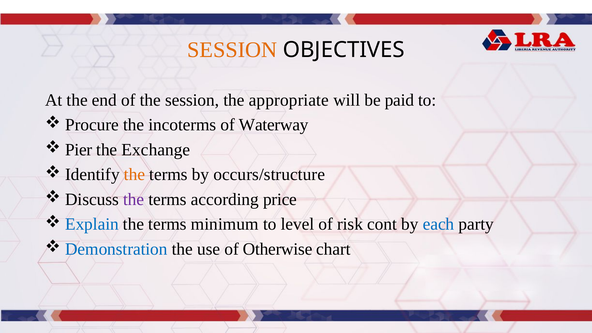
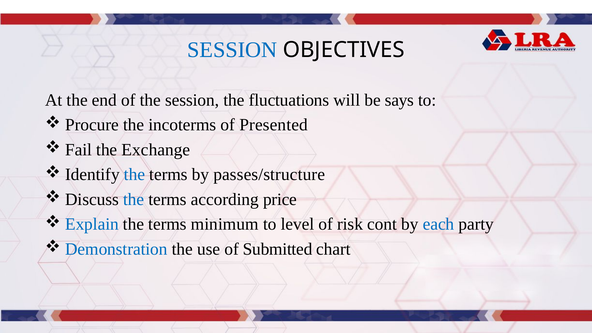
SESSION colour: orange -> blue (232, 50)
appropriate: appropriate -> fluctuations (289, 100)
paid: paid -> says (399, 100)
Waterway: Waterway -> Presented (274, 125)
Pier: Pier -> Fail (79, 150)
the colour: orange -> blue (134, 175)
occurs/structure: occurs/structure -> passes/structure (269, 175)
the colour: purple -> blue (134, 199)
Otherwise: Otherwise -> Submitted (278, 249)
